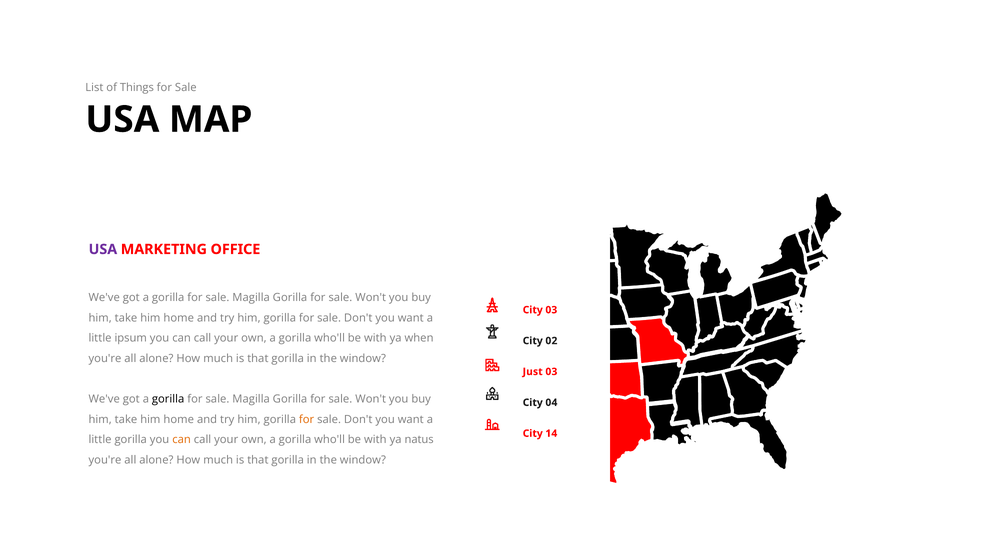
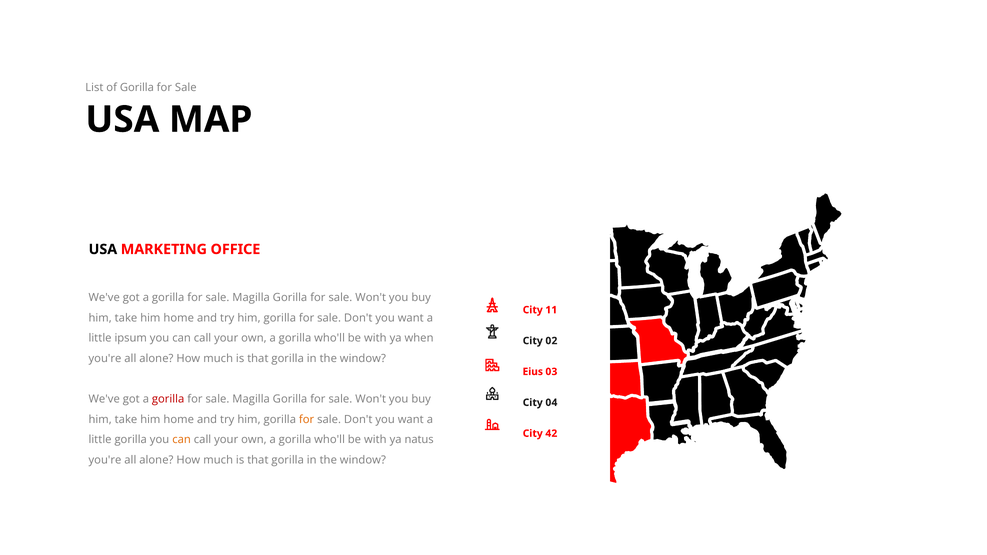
of Things: Things -> Gorilla (137, 88)
USA colour: purple -> black (103, 249)
City 03: 03 -> 11 (551, 310)
Just: Just -> Eius (533, 372)
gorilla colour: black -> red (168, 399)
14: 14 -> 42 (551, 434)
